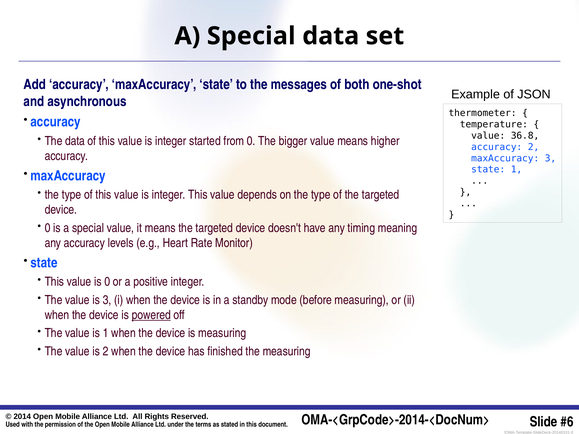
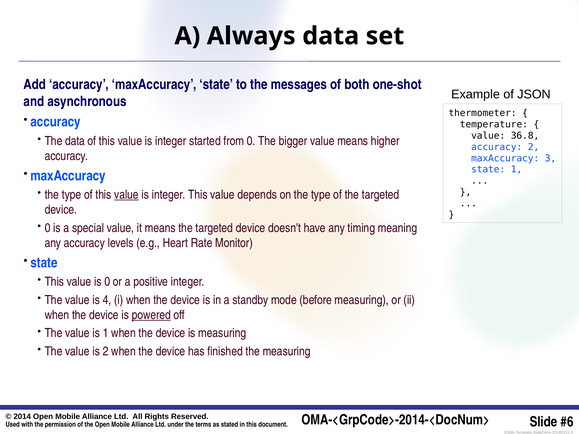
Special: Special -> Always (251, 36)
value underline: none -> present (126, 195)
is 3: 3 -> 4 (107, 300)
